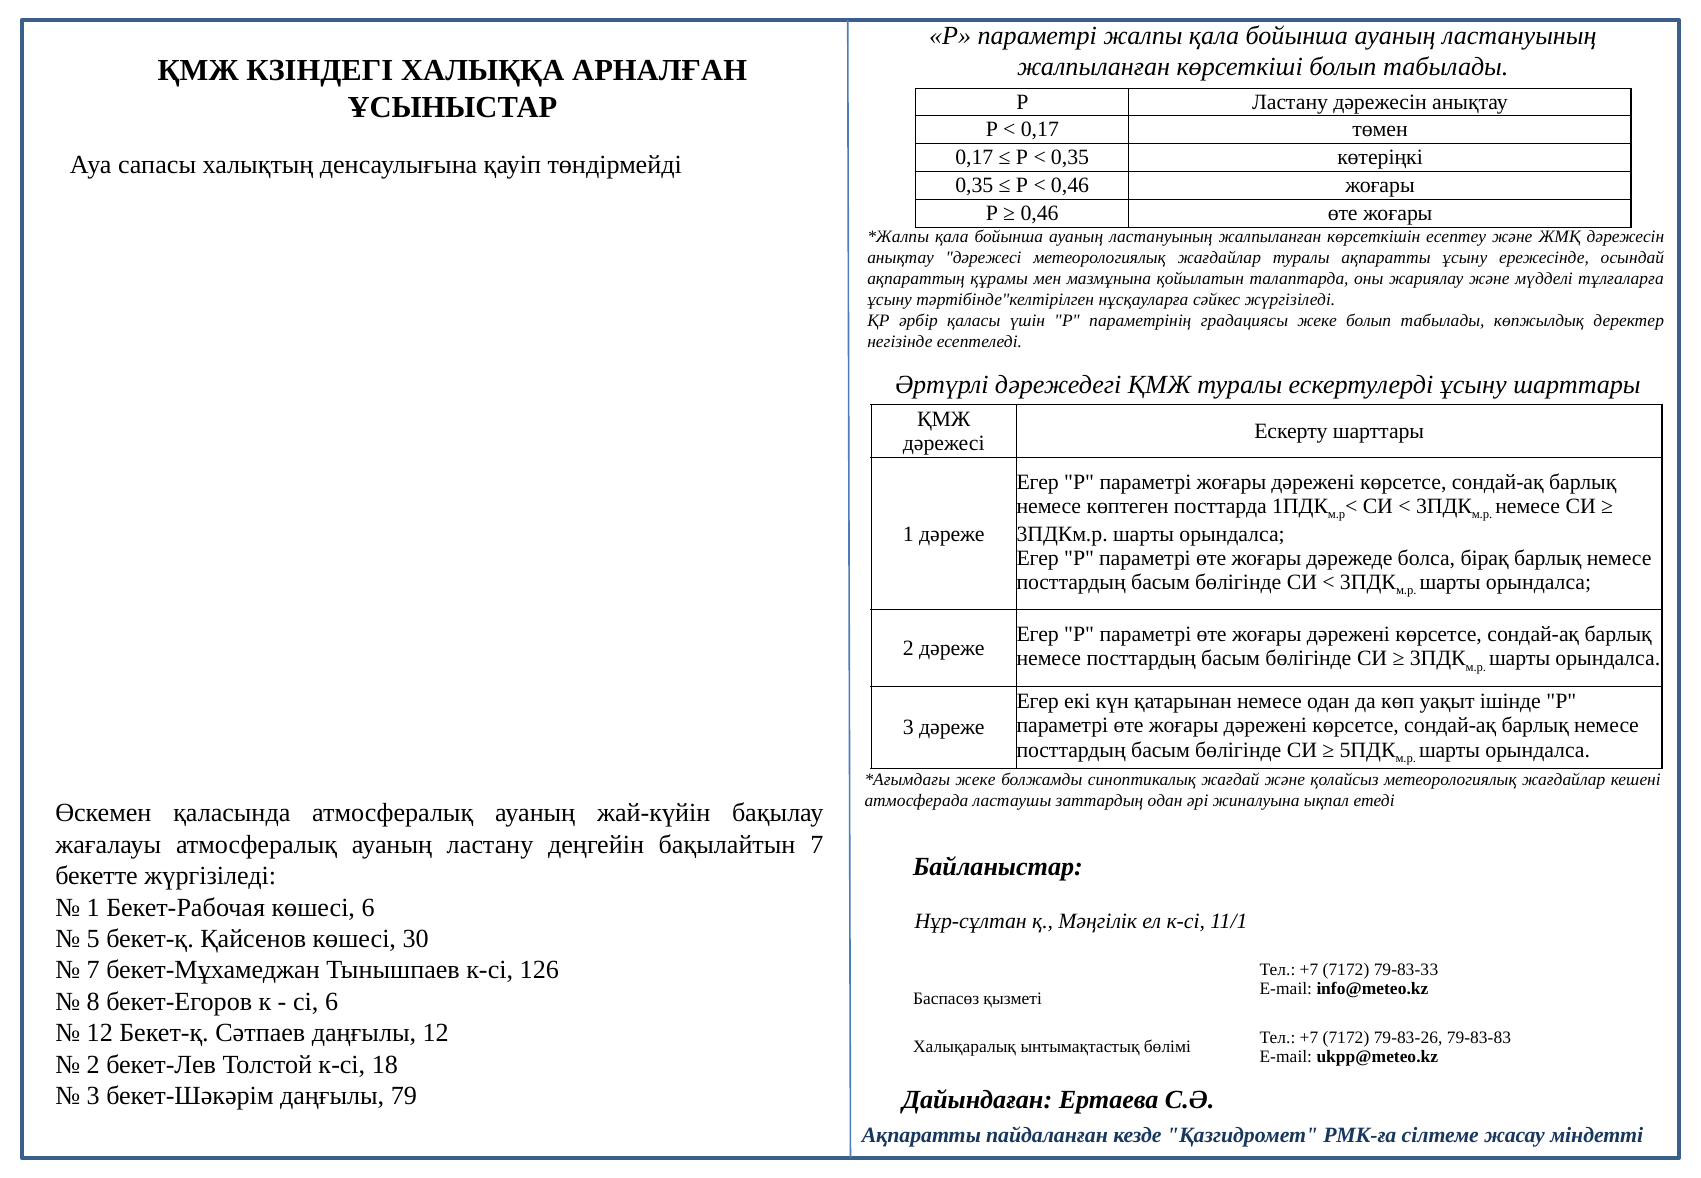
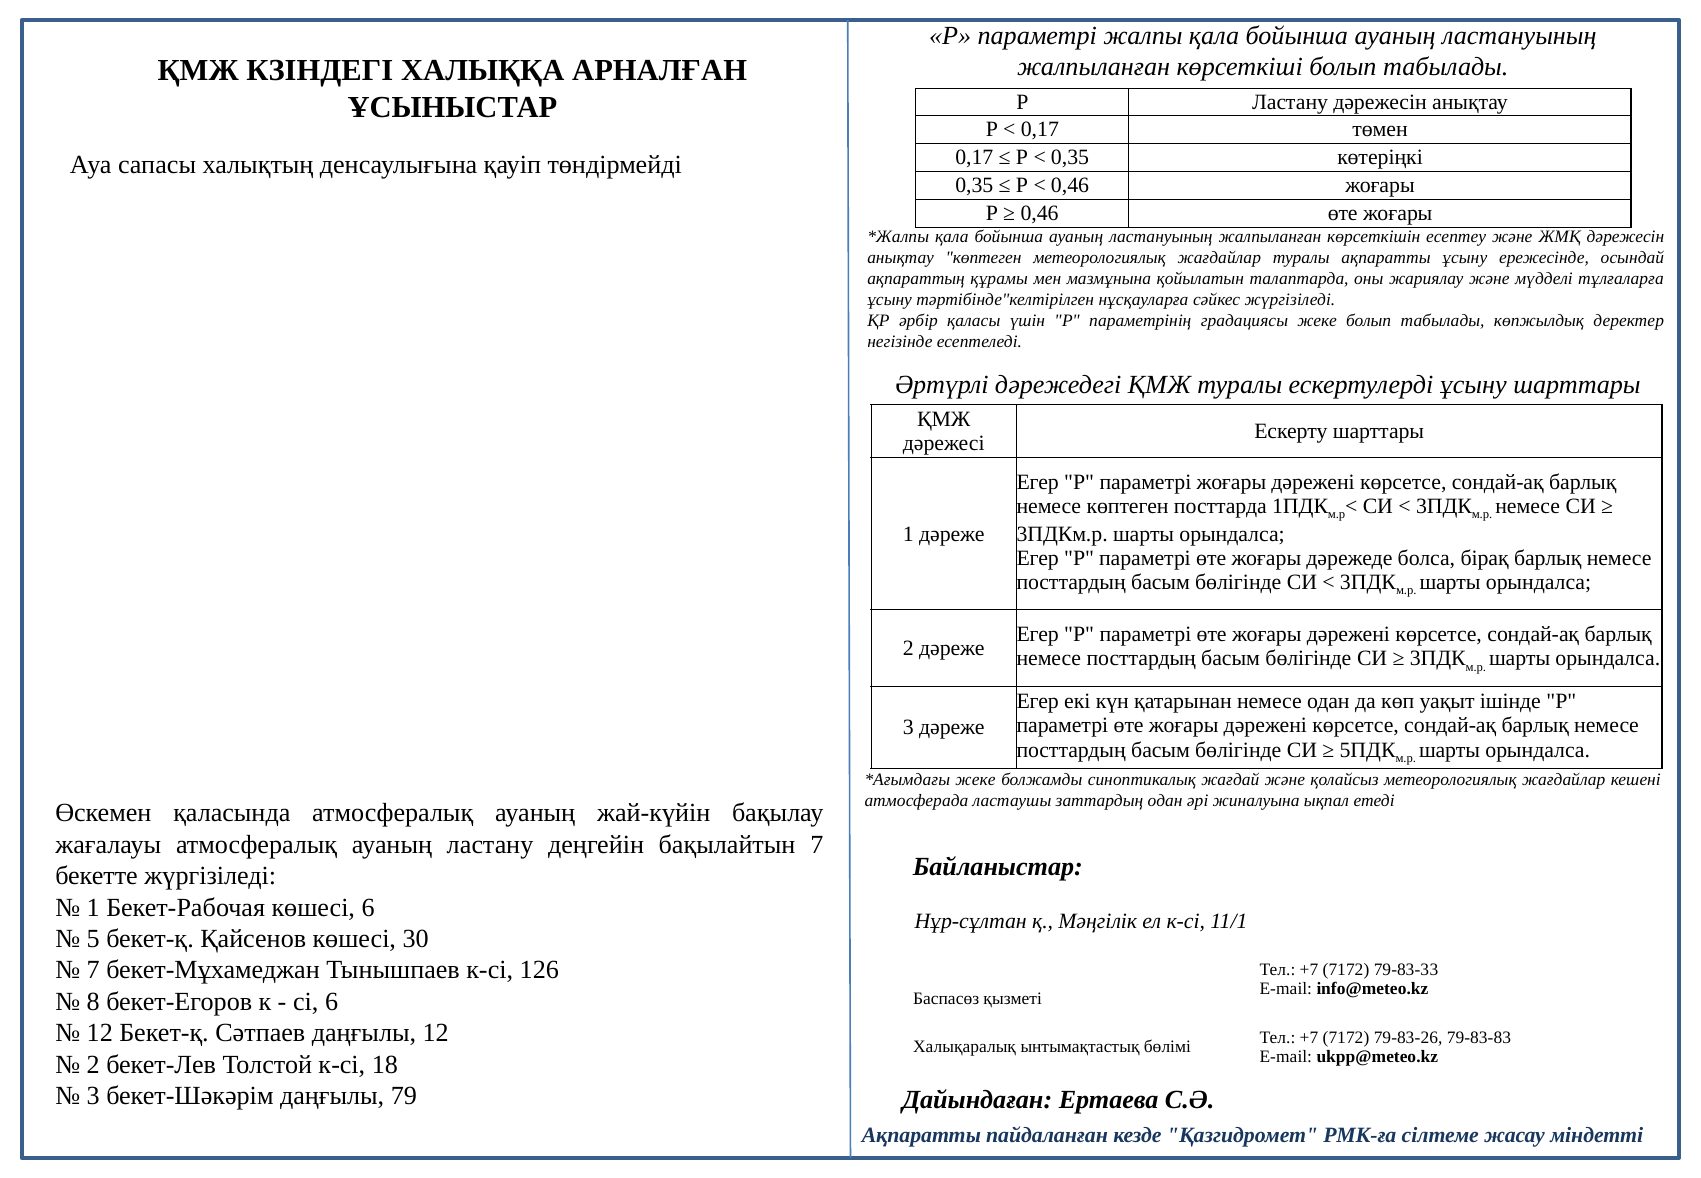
анықтау дәрежесі: дәрежесі -> көптеген (984, 258)
